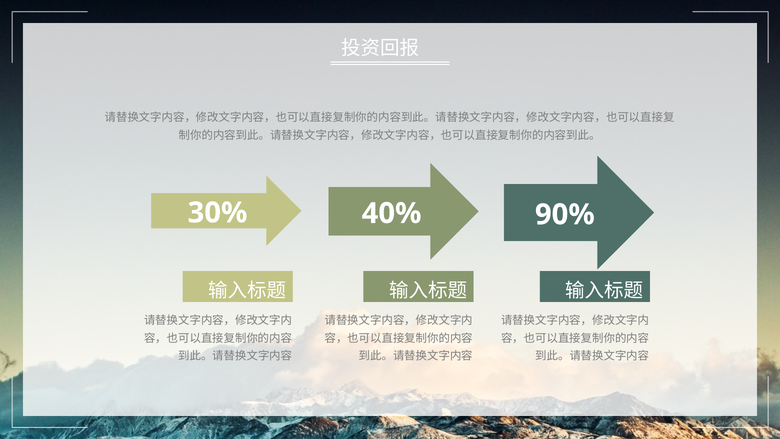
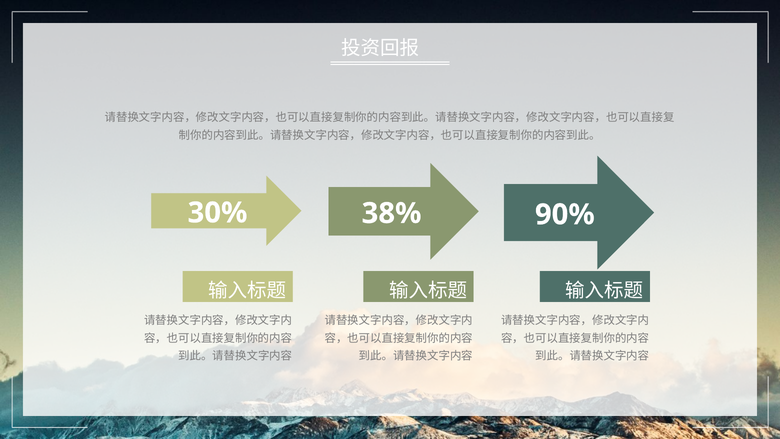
40%: 40% -> 38% (392, 213)
